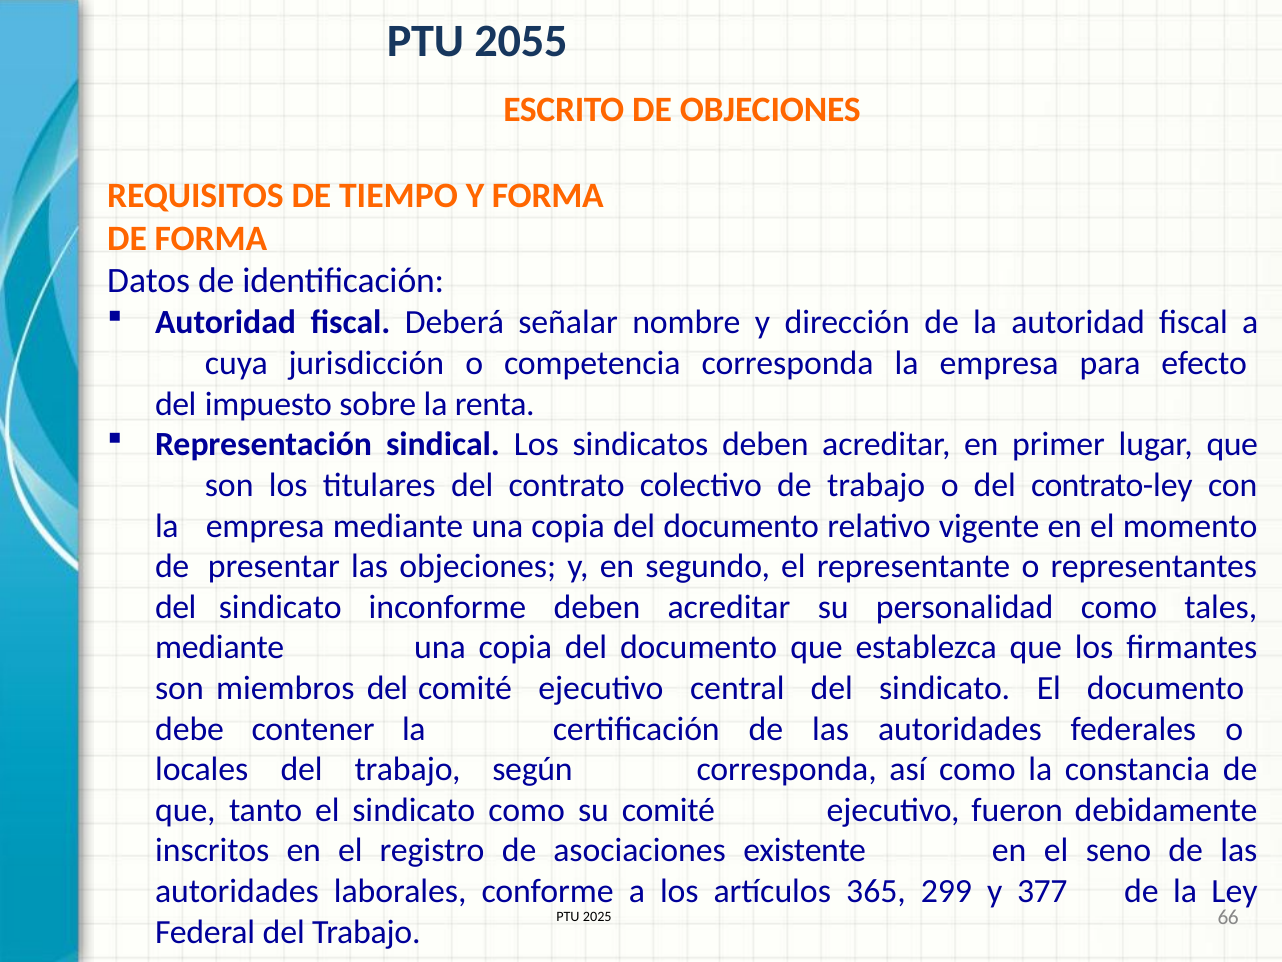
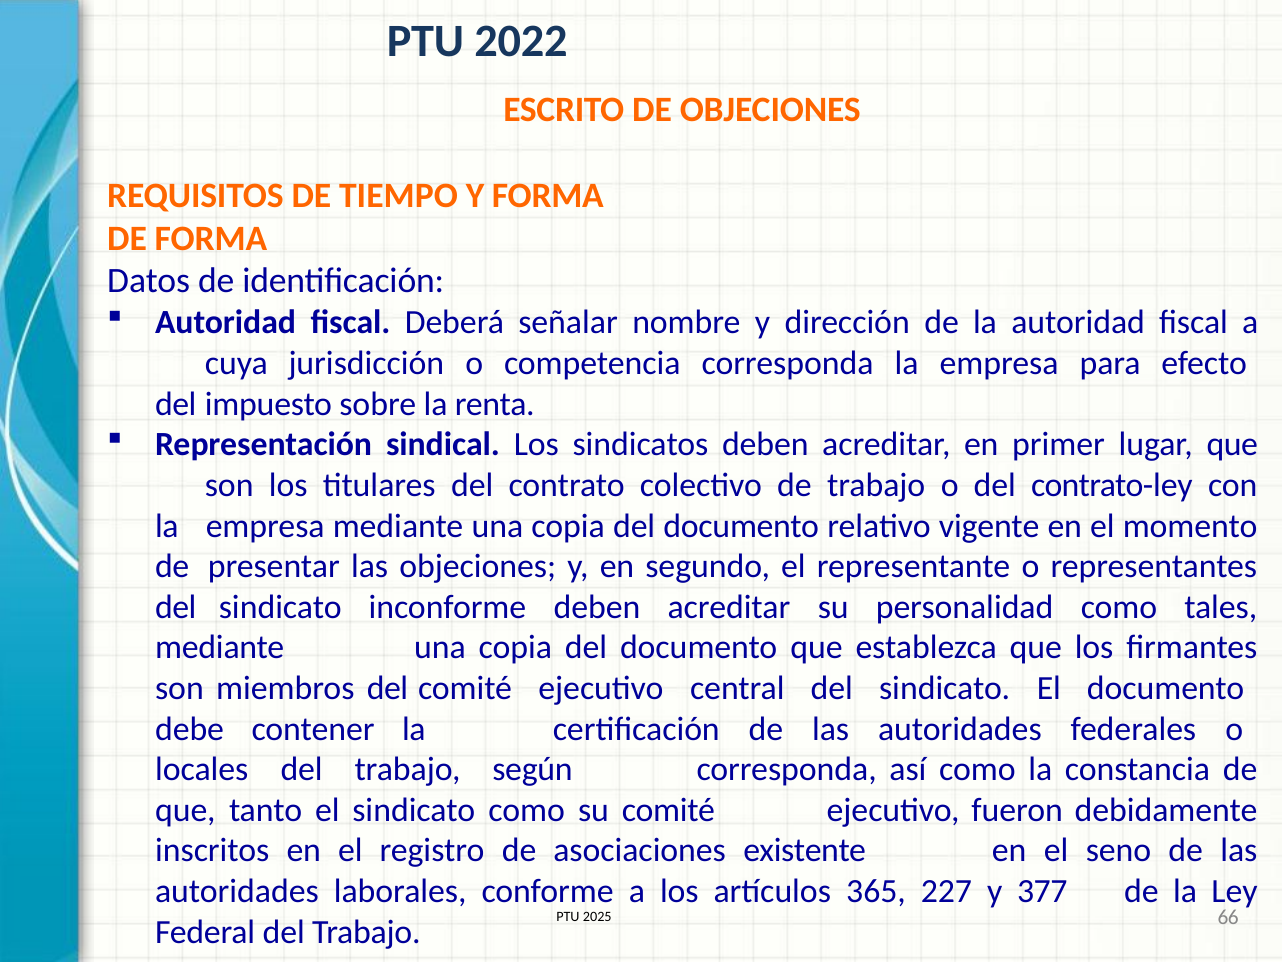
2055: 2055 -> 2022 (521, 41)
299: 299 -> 227 (946, 891)
